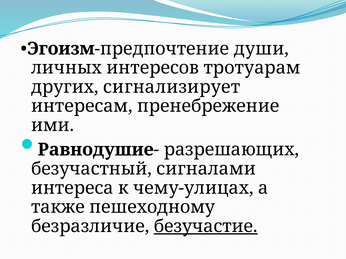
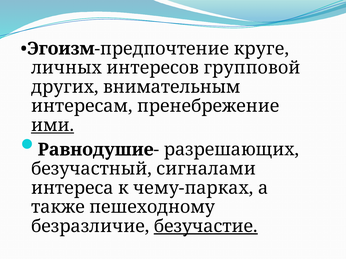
души: души -> круге (261, 49)
тротуарам: тротуарам -> групповой (252, 68)
сигнализирует: сигнализирует -> внимательным (172, 87)
ими underline: none -> present (53, 126)
чему-улицах: чему-улицах -> чему-парках (193, 188)
